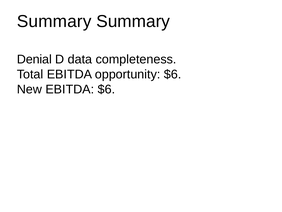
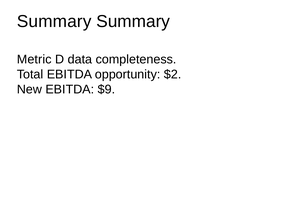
Denial: Denial -> Metric (34, 59)
opportunity $6: $6 -> $2 (173, 74)
EBITDA $6: $6 -> $9 (106, 89)
